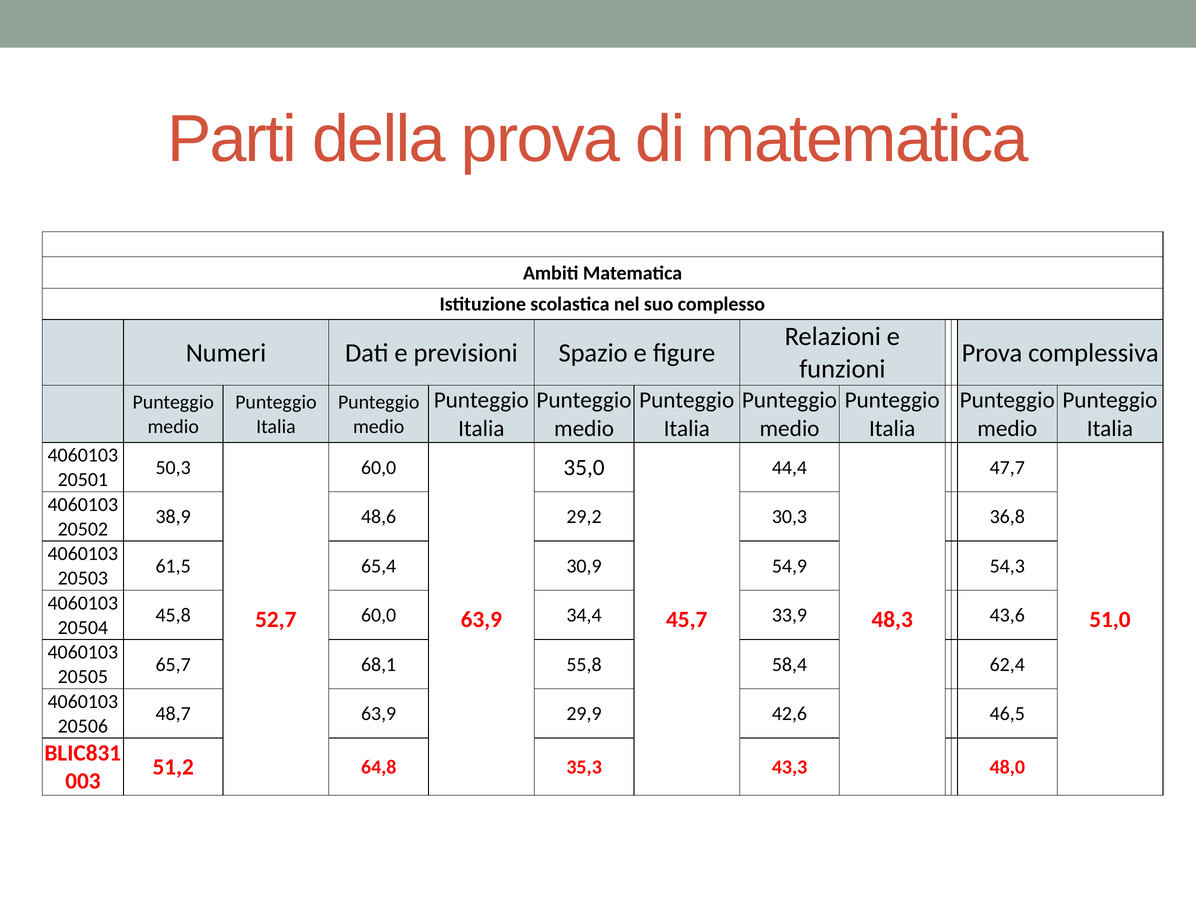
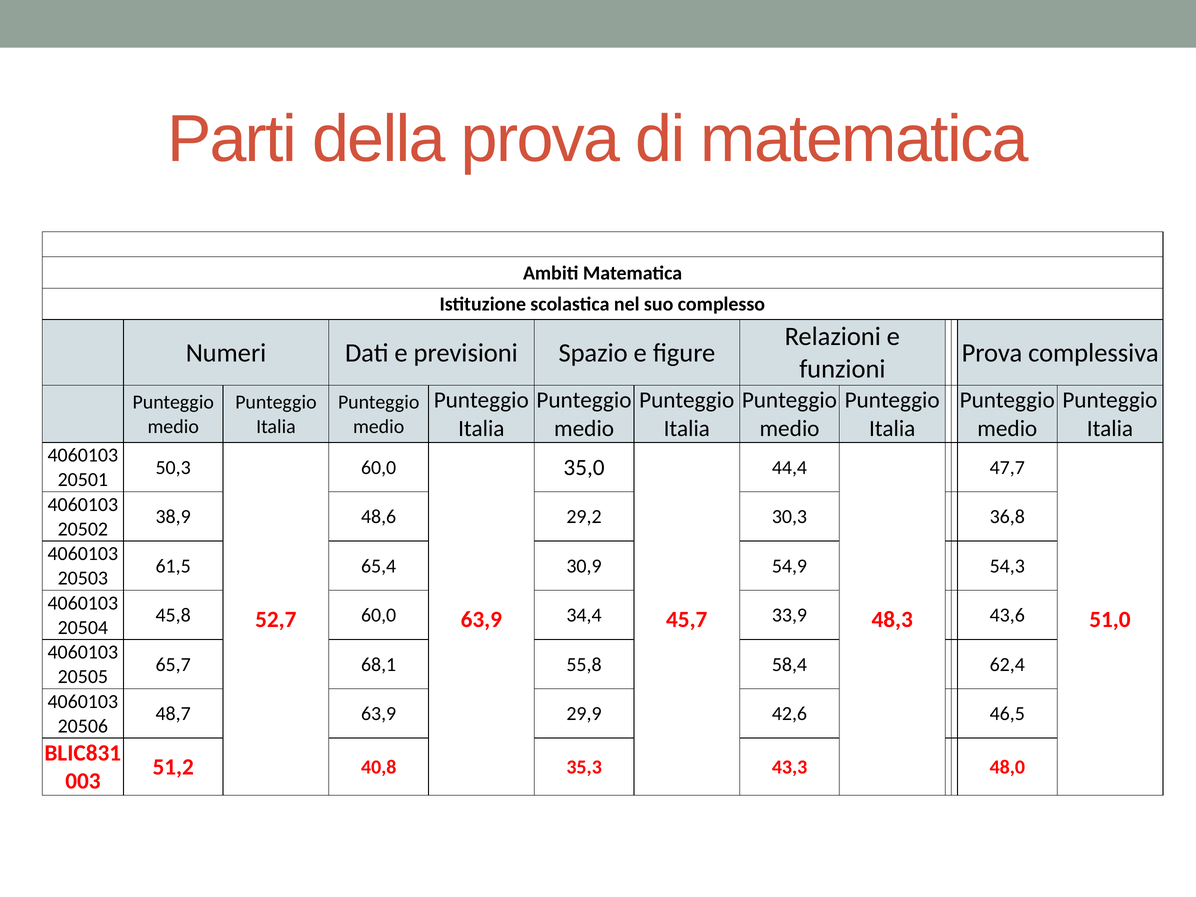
64,8: 64,8 -> 40,8 (379, 767)
